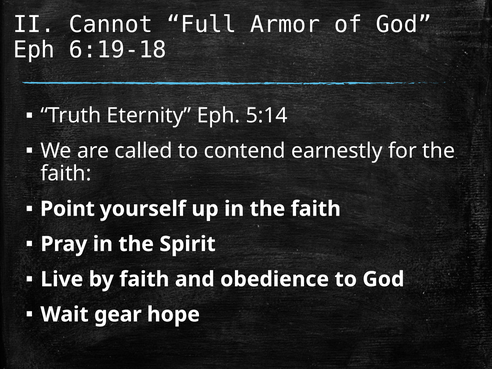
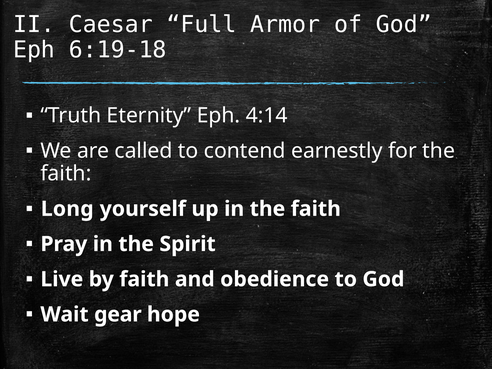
Cannot: Cannot -> Caesar (111, 25)
5:14: 5:14 -> 4:14 (267, 116)
Point: Point -> Long (67, 209)
